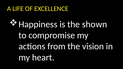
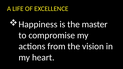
shown: shown -> master (95, 24)
